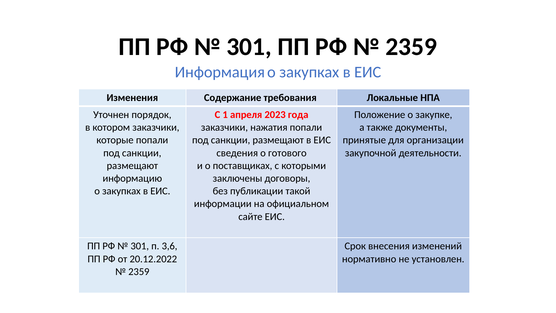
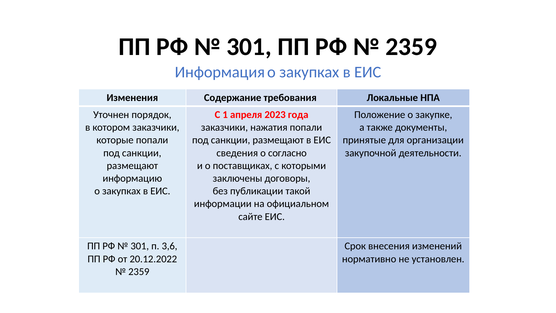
готового: готового -> согласно (287, 153)
